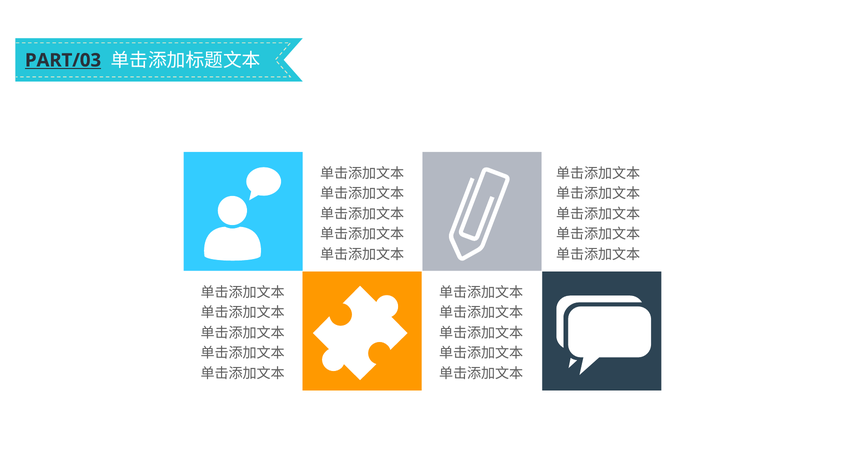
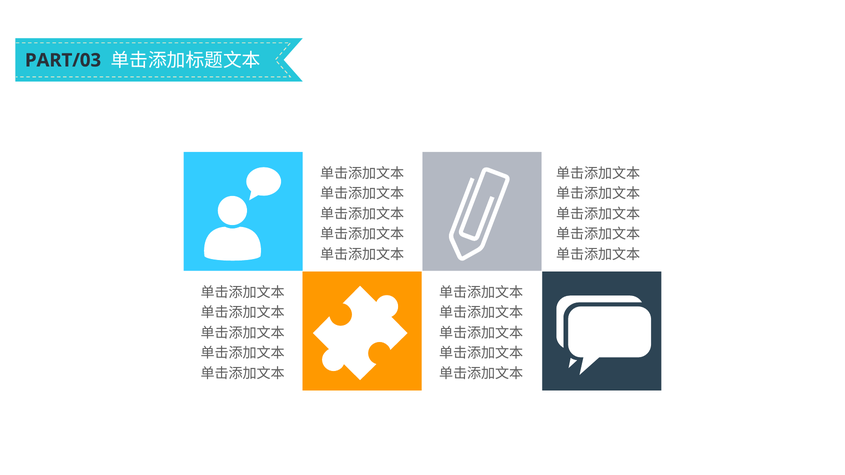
PART/03 underline: present -> none (63, 60)
